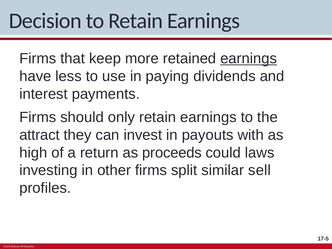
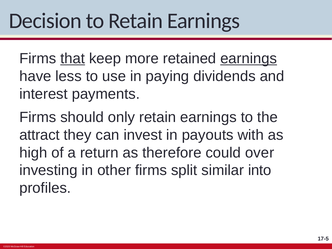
that underline: none -> present (73, 59)
proceeds: proceeds -> therefore (172, 153)
laws: laws -> over (260, 153)
sell: sell -> into (260, 170)
